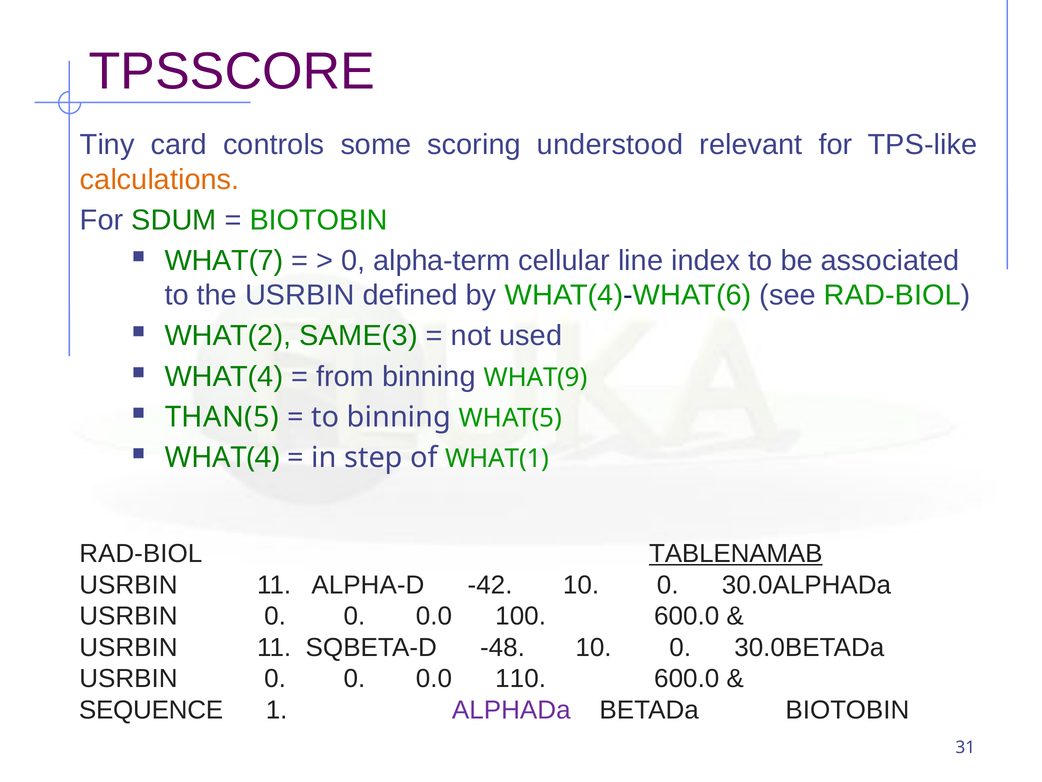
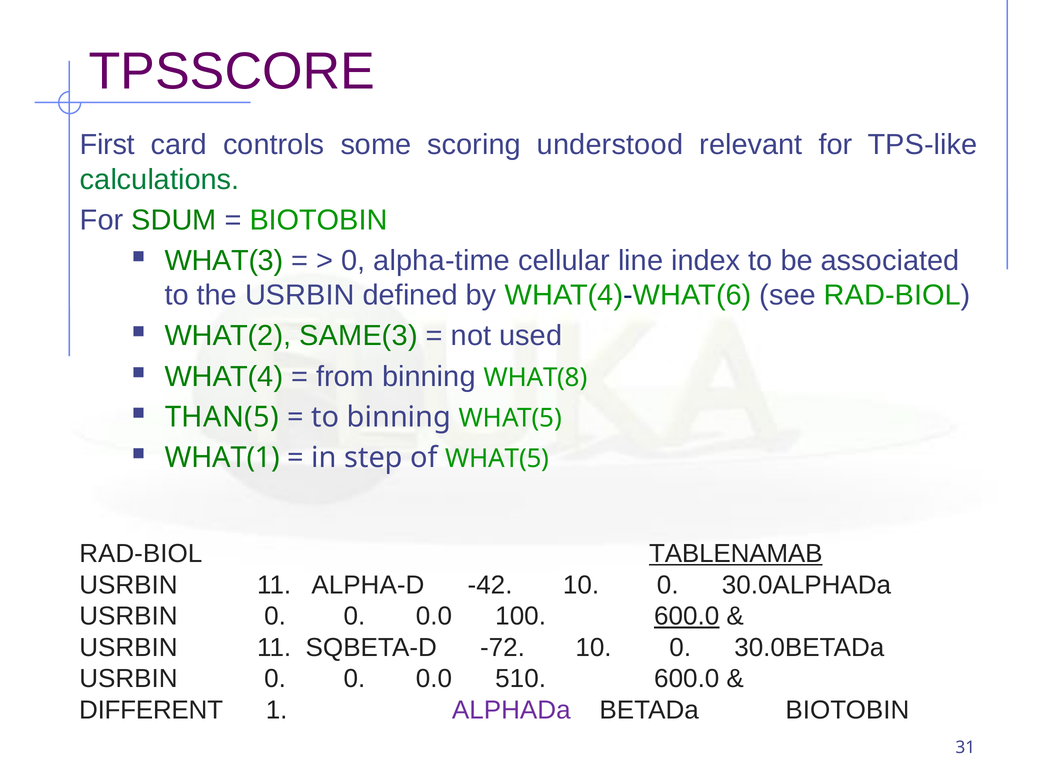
Tiny: Tiny -> First (107, 145)
calculations colour: orange -> green (160, 179)
WHAT(7: WHAT(7 -> WHAT(3 (224, 260)
alpha-term: alpha-term -> alpha-time (442, 260)
WHAT(9: WHAT(9 -> WHAT(8 (536, 377)
WHAT(4: WHAT(4 -> WHAT(1 (222, 457)
of WHAT(1: WHAT(1 -> WHAT(5 (497, 458)
600.0 underline: none -> present (687, 616)
-48: -48 -> -72 (503, 647)
110: 110 -> 510 (521, 678)
SEQUENCE: SEQUENCE -> DIFFERENT (151, 710)
